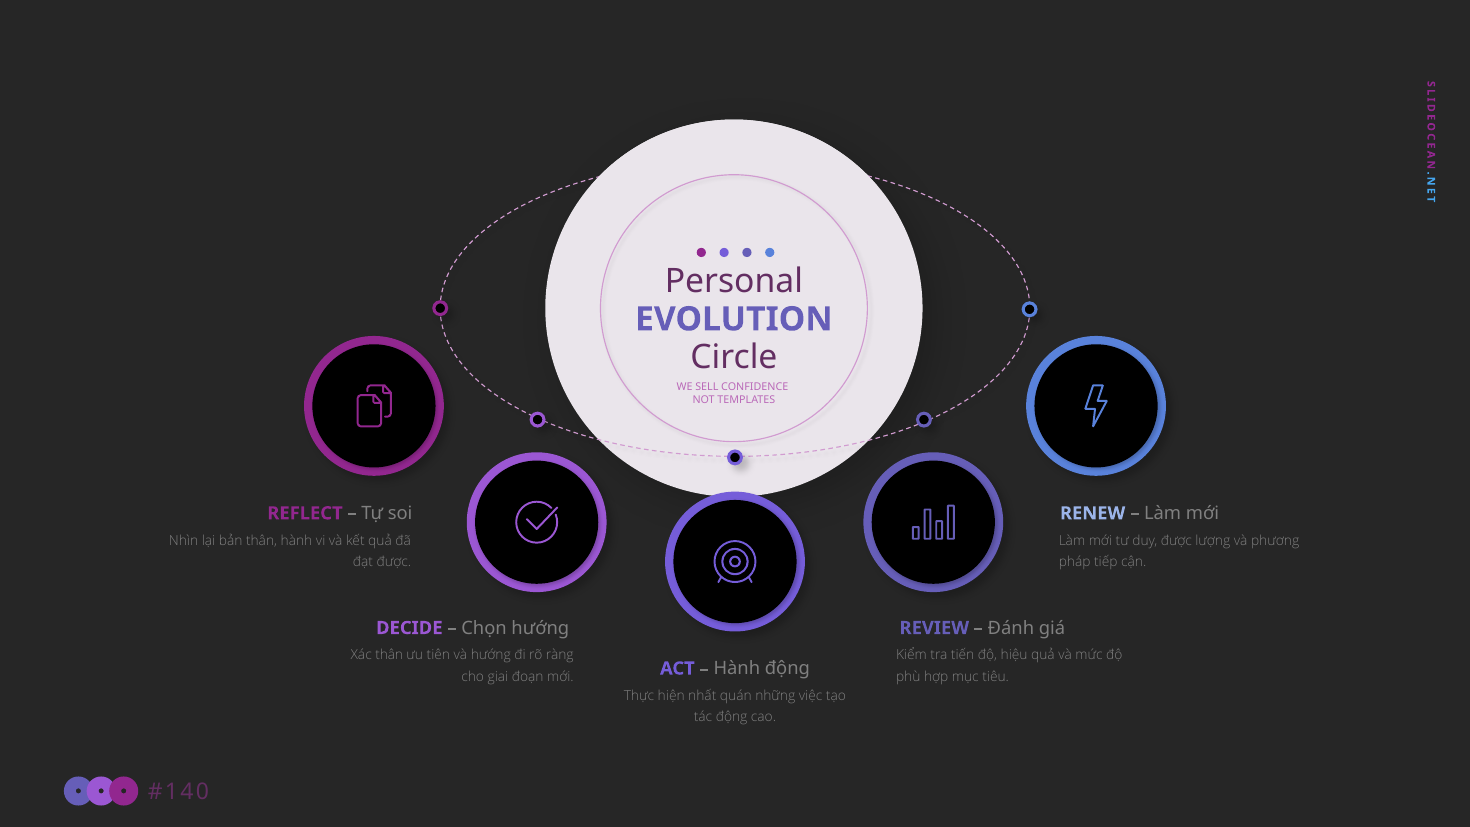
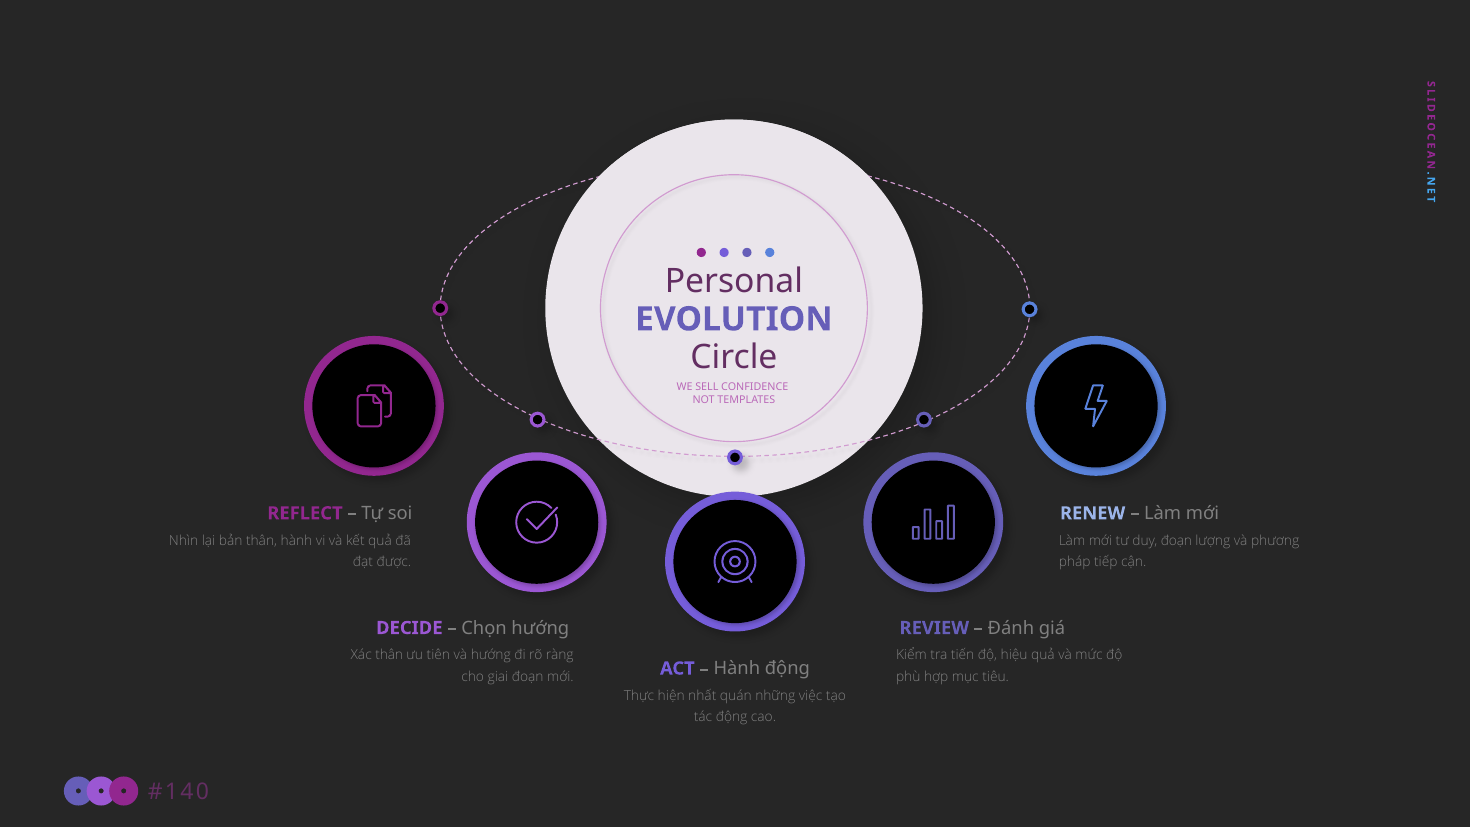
duy được: được -> đoạn (1176, 540)
